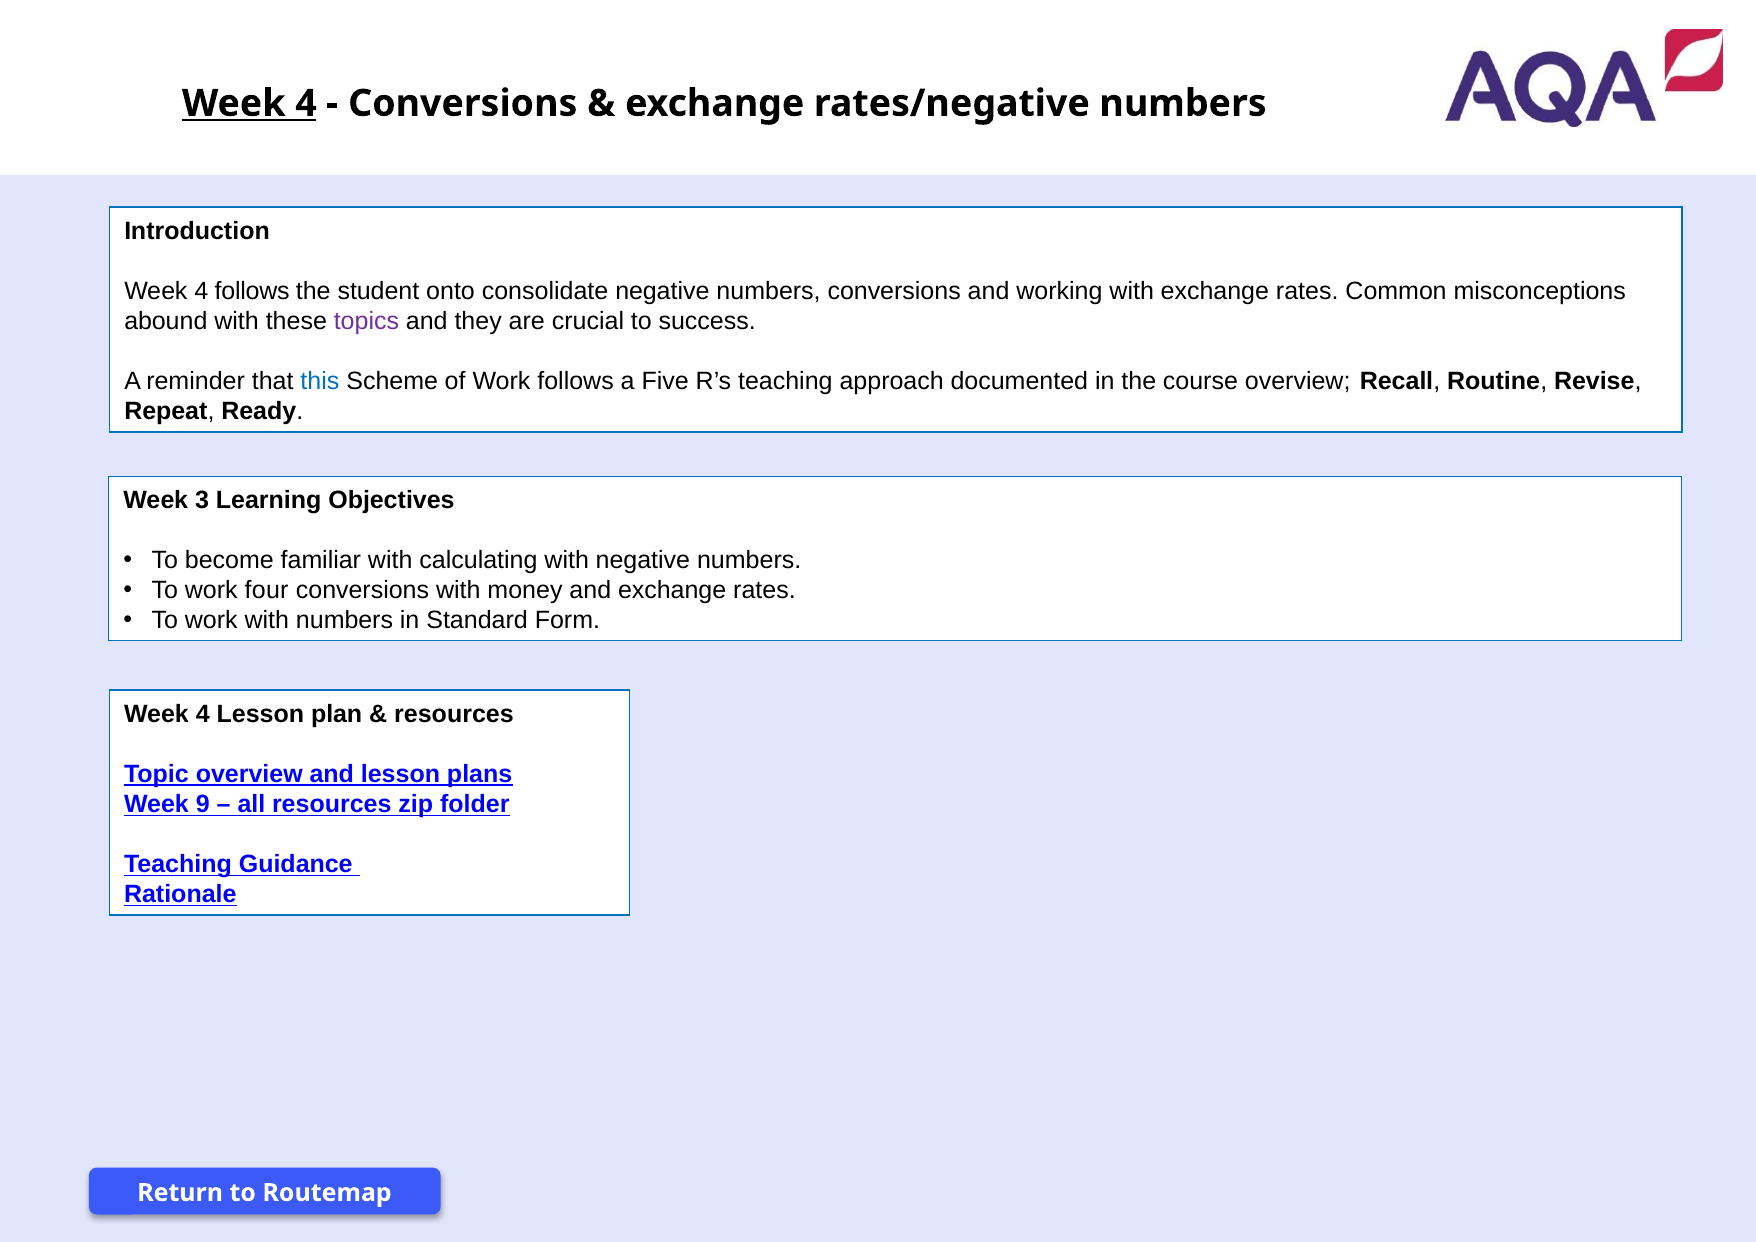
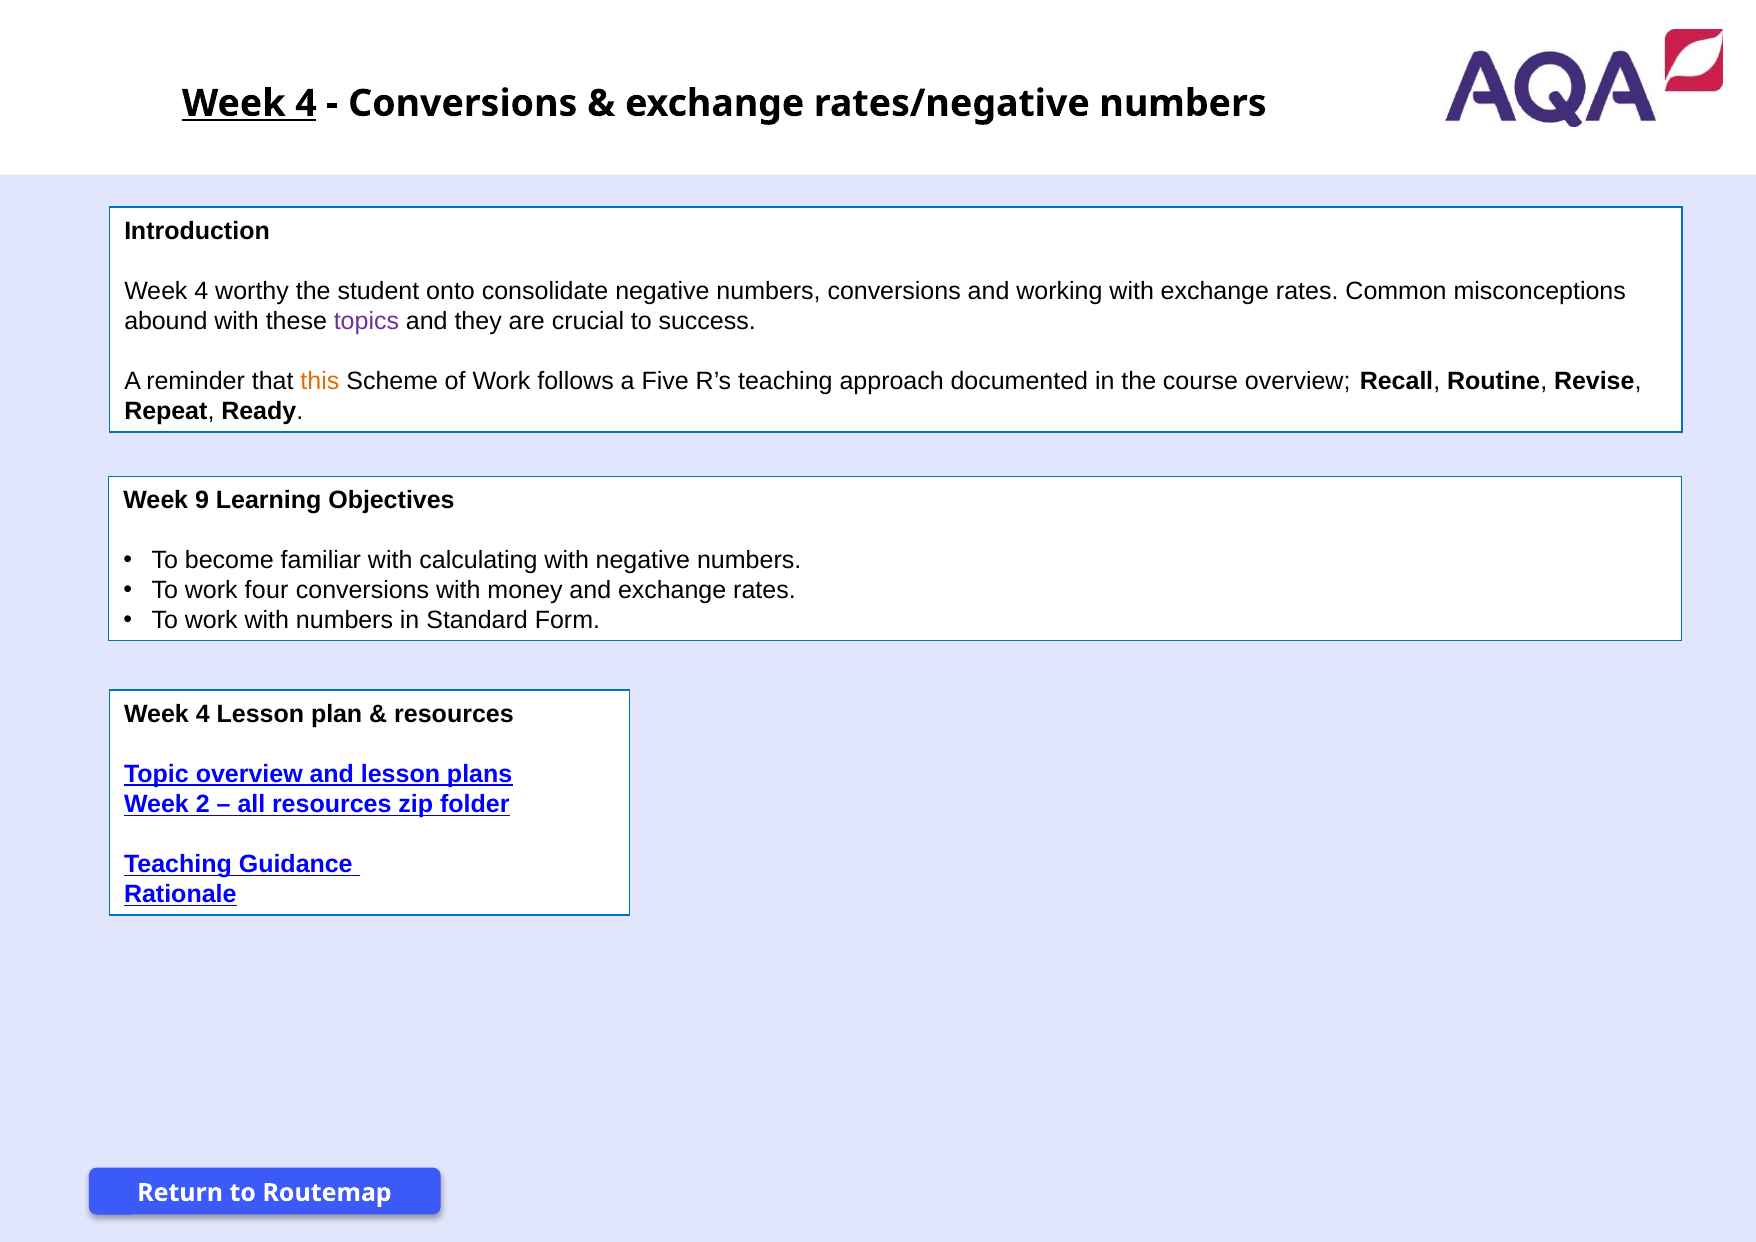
4 follows: follows -> worthy (252, 291)
this colour: blue -> orange (320, 381)
3: 3 -> 9 (202, 500)
9: 9 -> 2 (203, 804)
